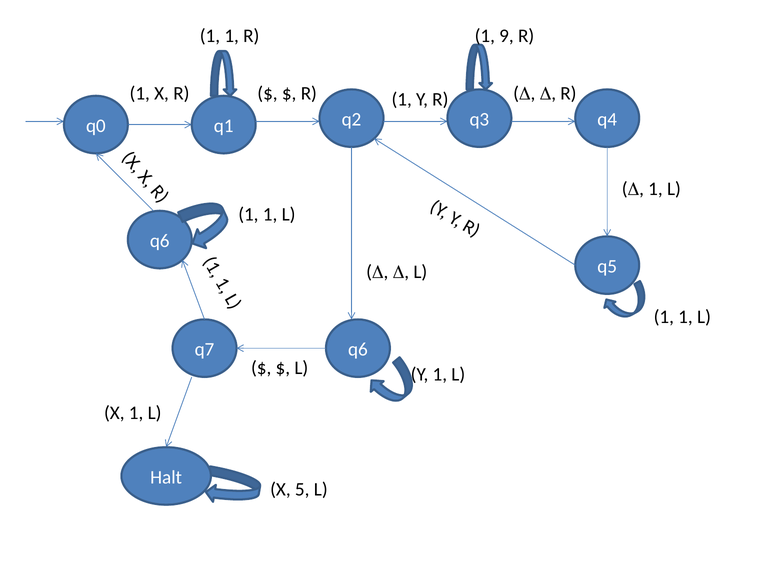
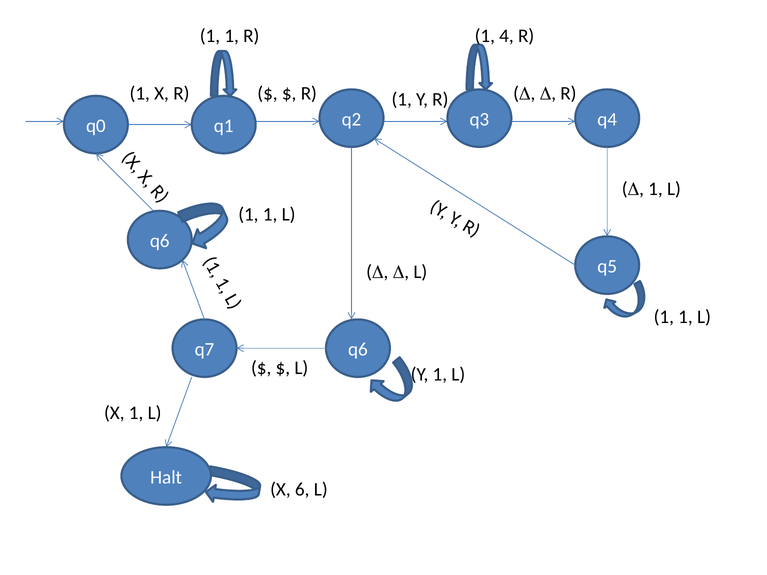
9: 9 -> 4 (506, 36)
5: 5 -> 6 (302, 490)
